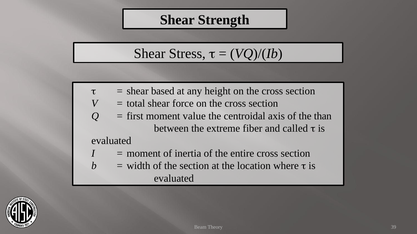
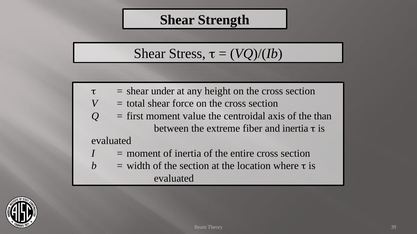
based: based -> under (163, 91)
and called: called -> inertia (295, 129)
